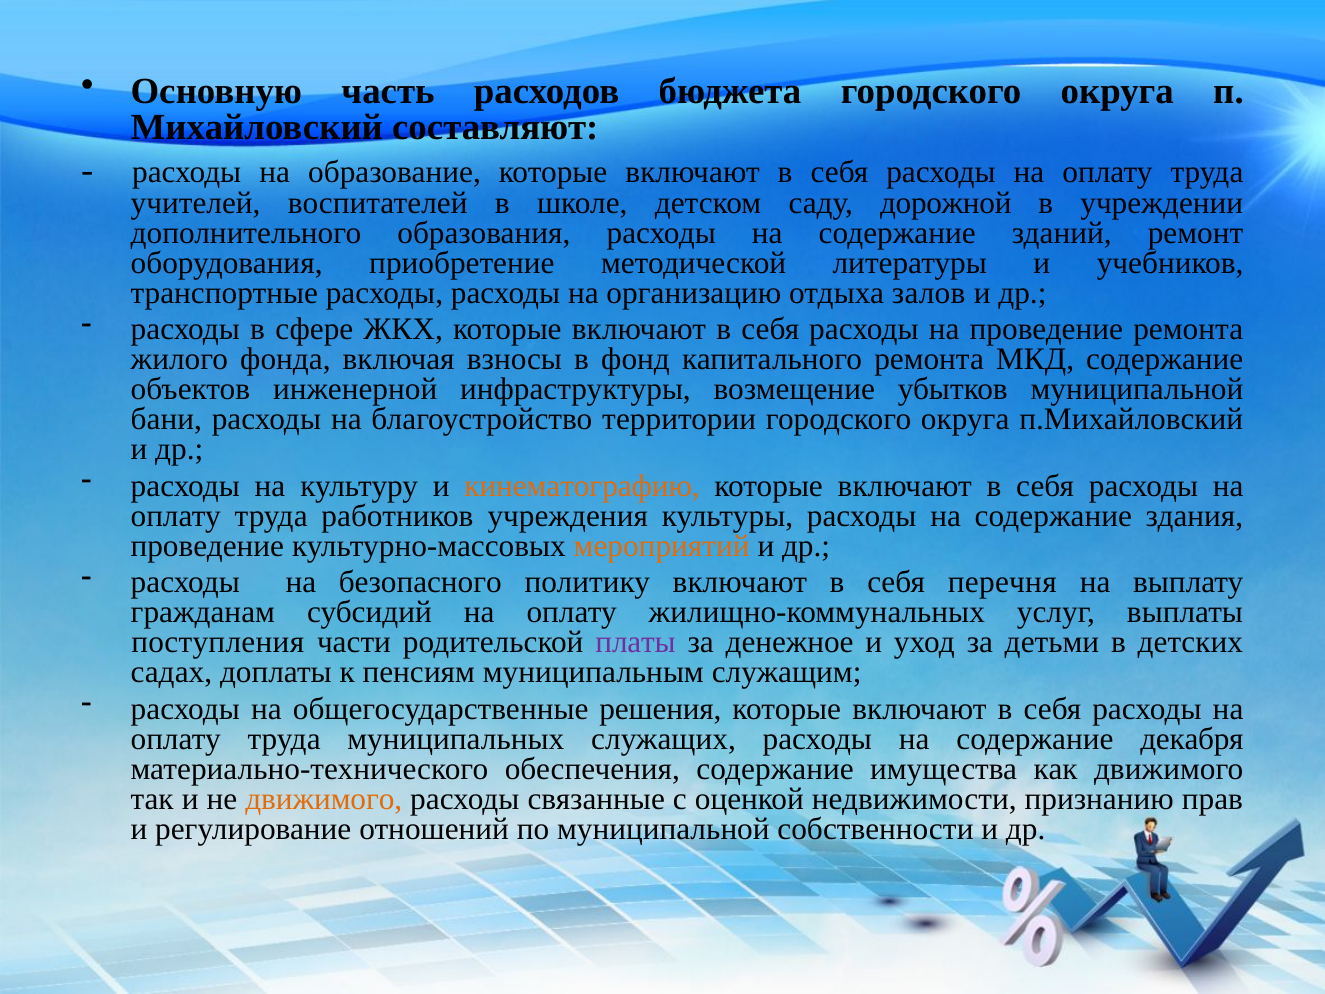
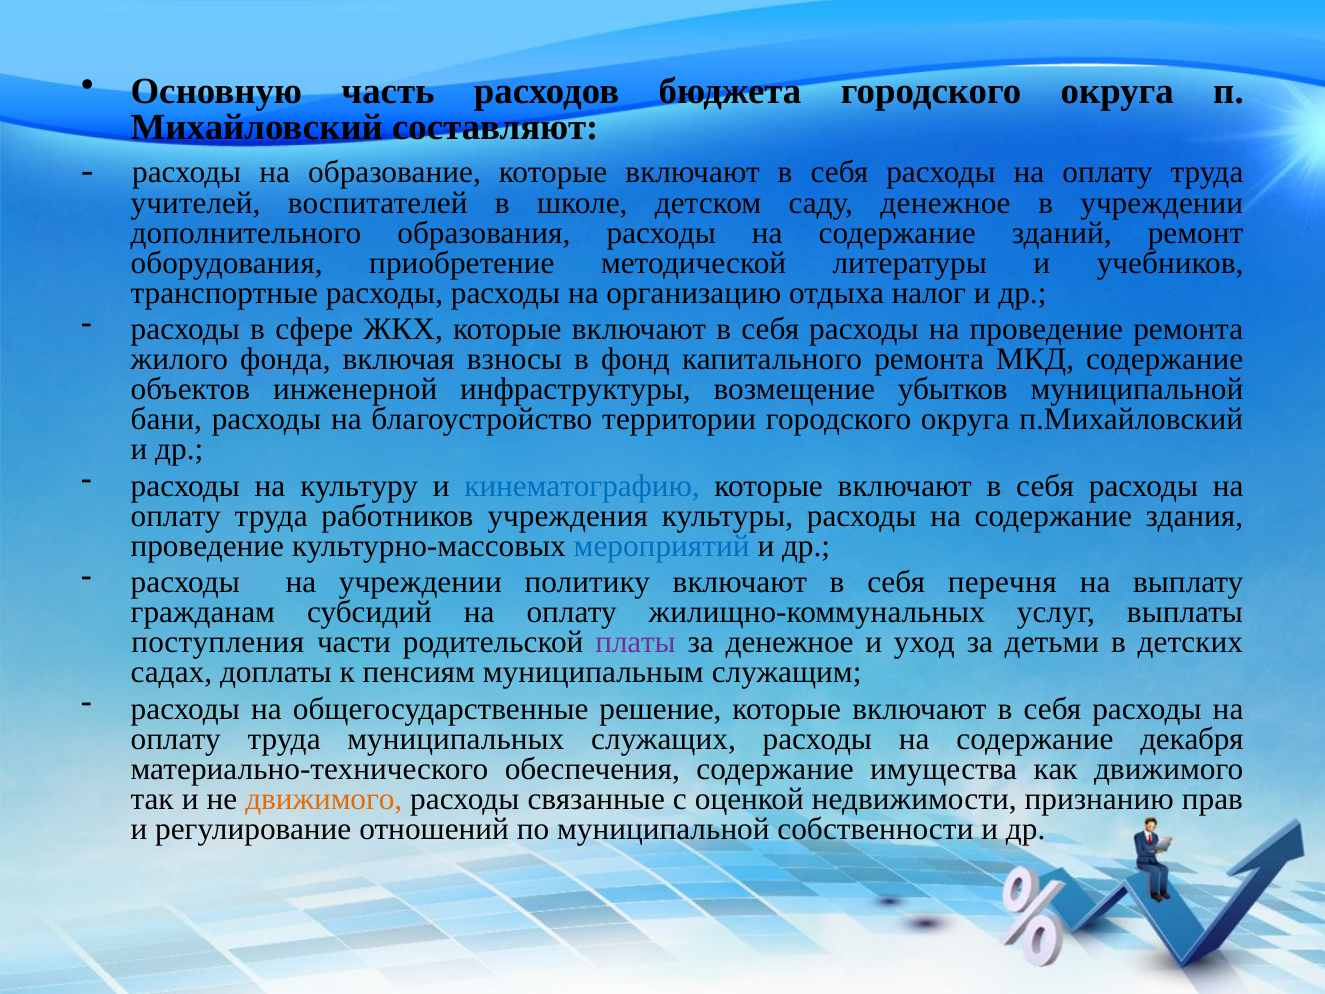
саду дорожной: дорожной -> денежное (946, 203)
залов: залов -> налог (929, 293)
кинематографию colour: orange -> blue (582, 486)
мероприятий colour: orange -> blue (662, 546)
на безопасного: безопасного -> учреждении (420, 582)
решения: решения -> решение (660, 709)
